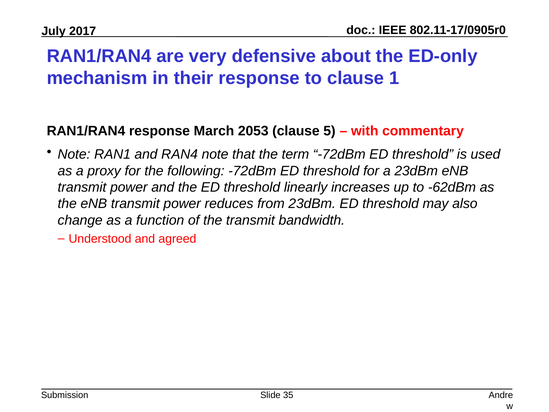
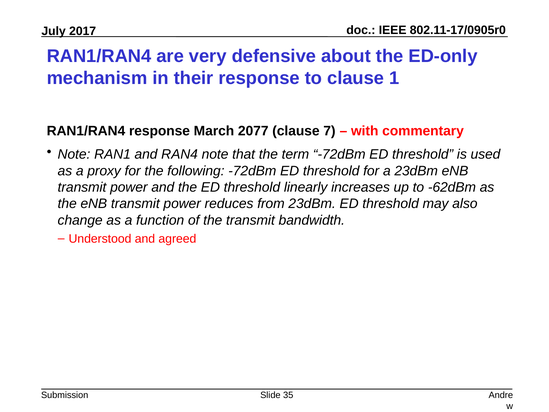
2053: 2053 -> 2077 (253, 131)
5: 5 -> 7 (329, 131)
